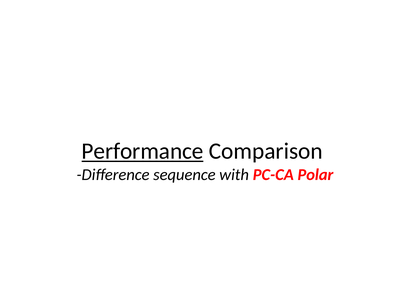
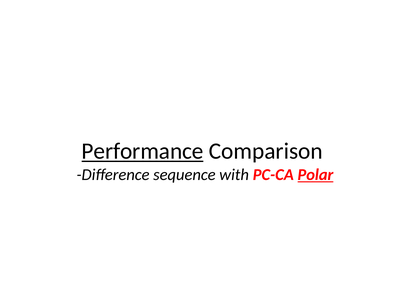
Polar underline: none -> present (315, 174)
